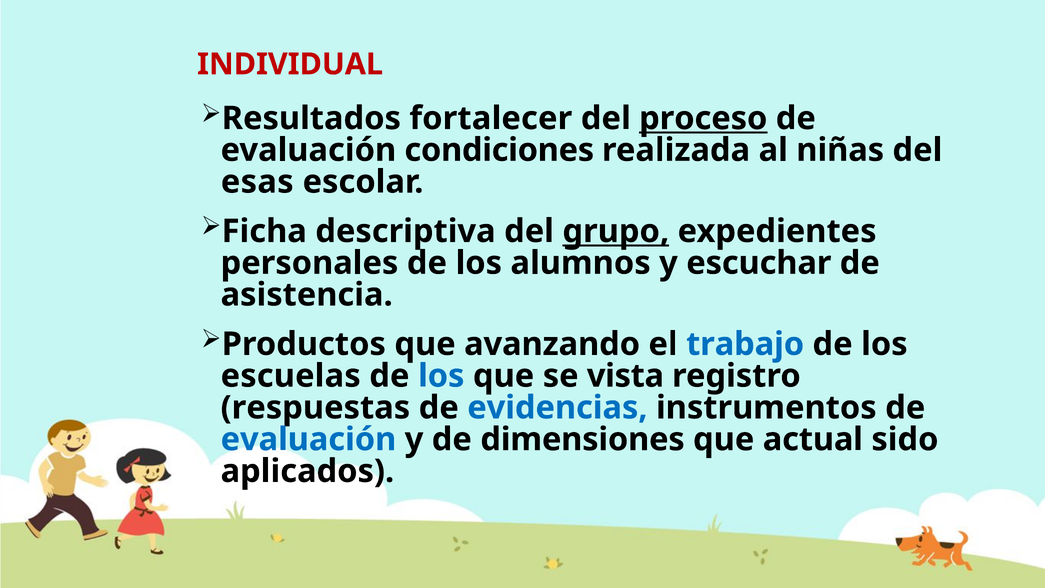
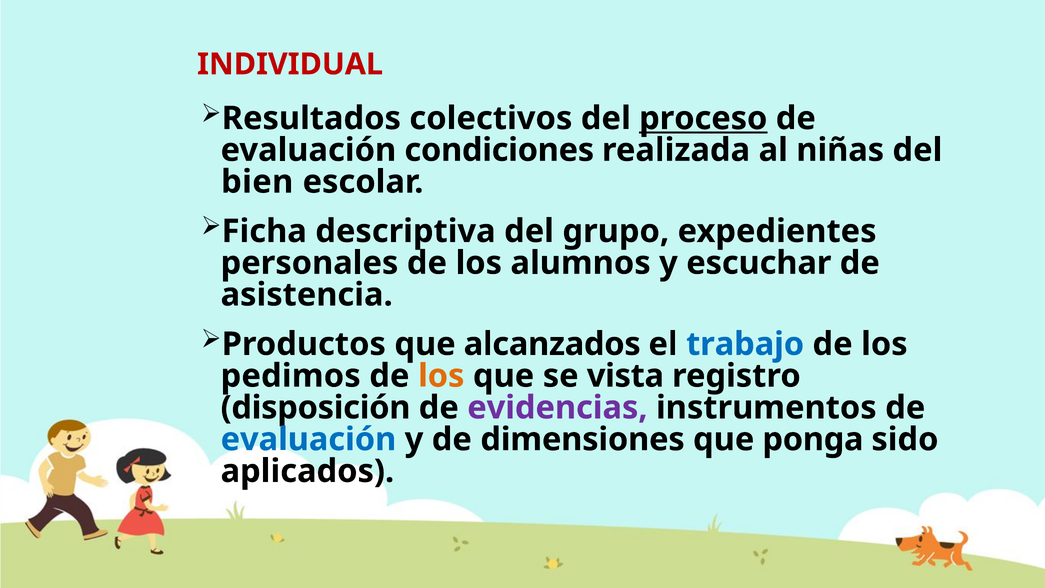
fortalecer: fortalecer -> colectivos (491, 118)
esas: esas -> bien (257, 182)
grupo underline: present -> none (616, 231)
avanzando: avanzando -> alcanzados (552, 344)
escuelas: escuelas -> pedimos (291, 376)
los colour: blue -> orange (441, 376)
respuestas: respuestas -> disposición (316, 408)
evidencias colour: blue -> purple (557, 408)
actual: actual -> ponga (813, 439)
